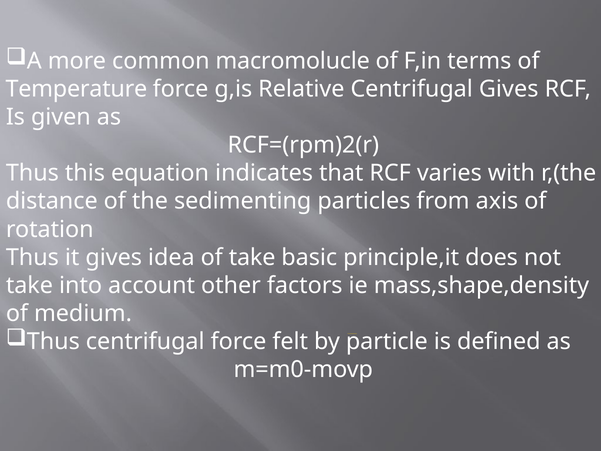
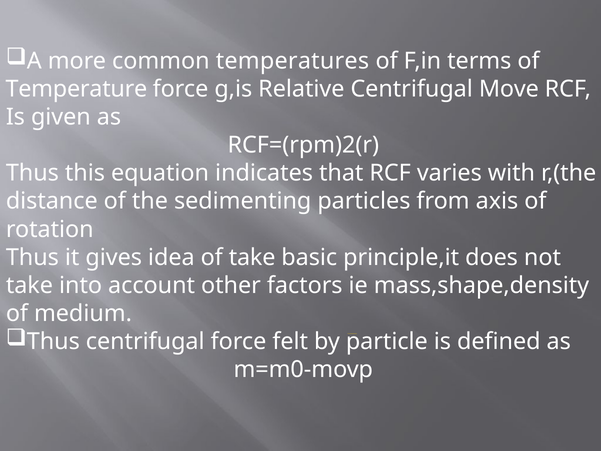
macromolucle: macromolucle -> temperatures (292, 61)
Centrifugal Gives: Gives -> Move (509, 89)
